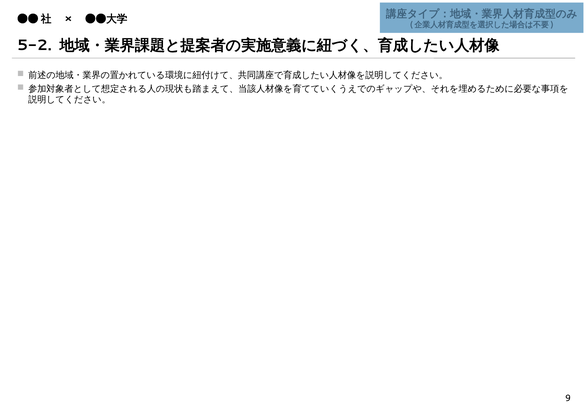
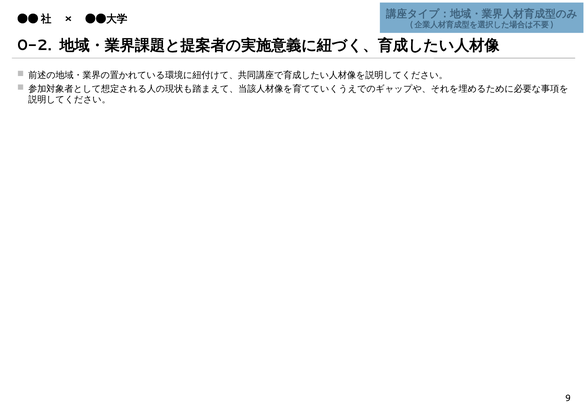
5-2: 5-2 -> 0-2 (35, 45)
